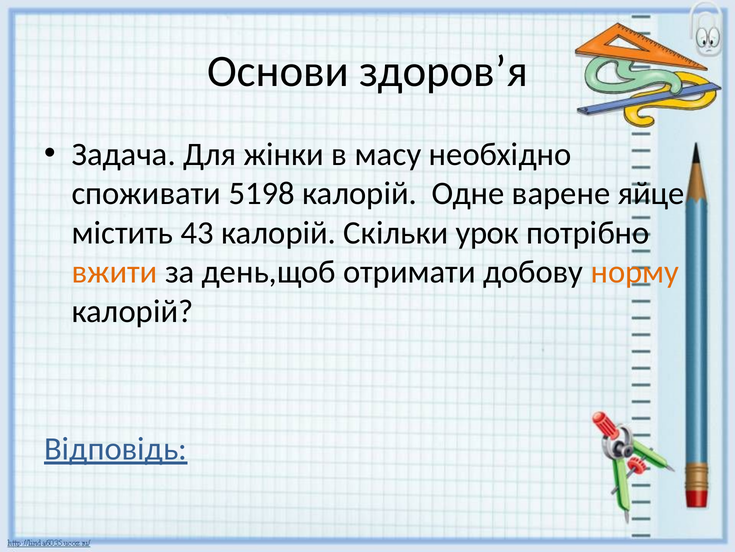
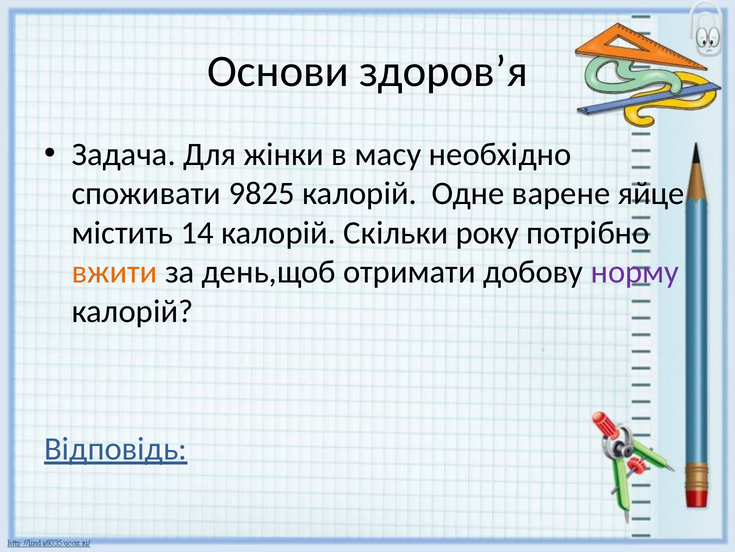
5198: 5198 -> 9825 (262, 193)
43: 43 -> 14 (197, 233)
урок: урок -> року (487, 233)
норму colour: orange -> purple (635, 272)
